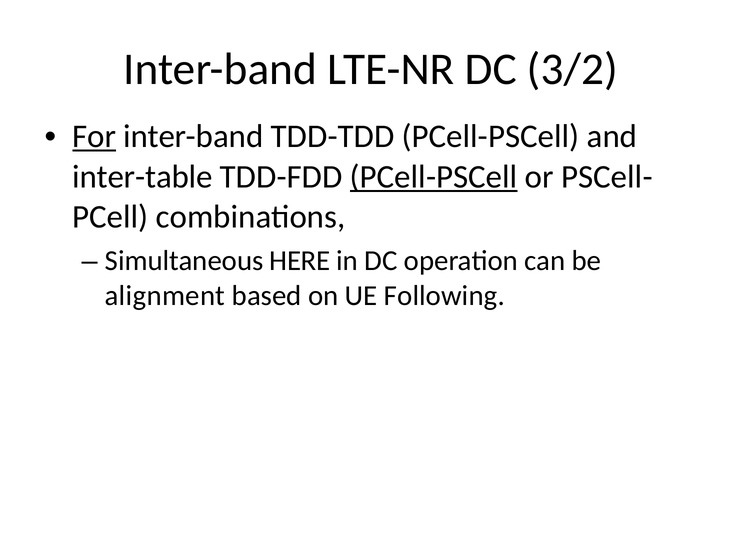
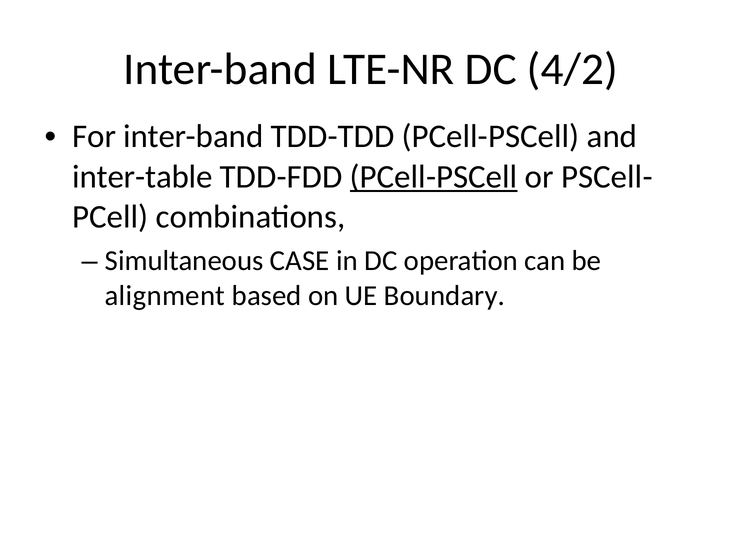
3/2: 3/2 -> 4/2 (572, 69)
For underline: present -> none (94, 136)
HERE: HERE -> CASE (300, 260)
Following: Following -> Boundary (444, 296)
